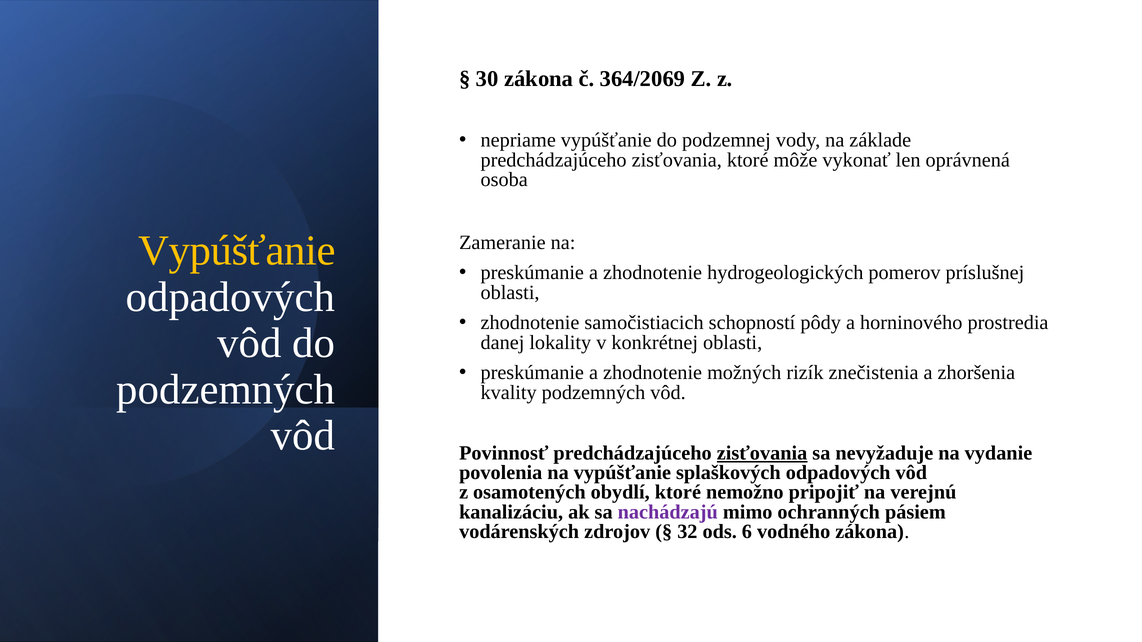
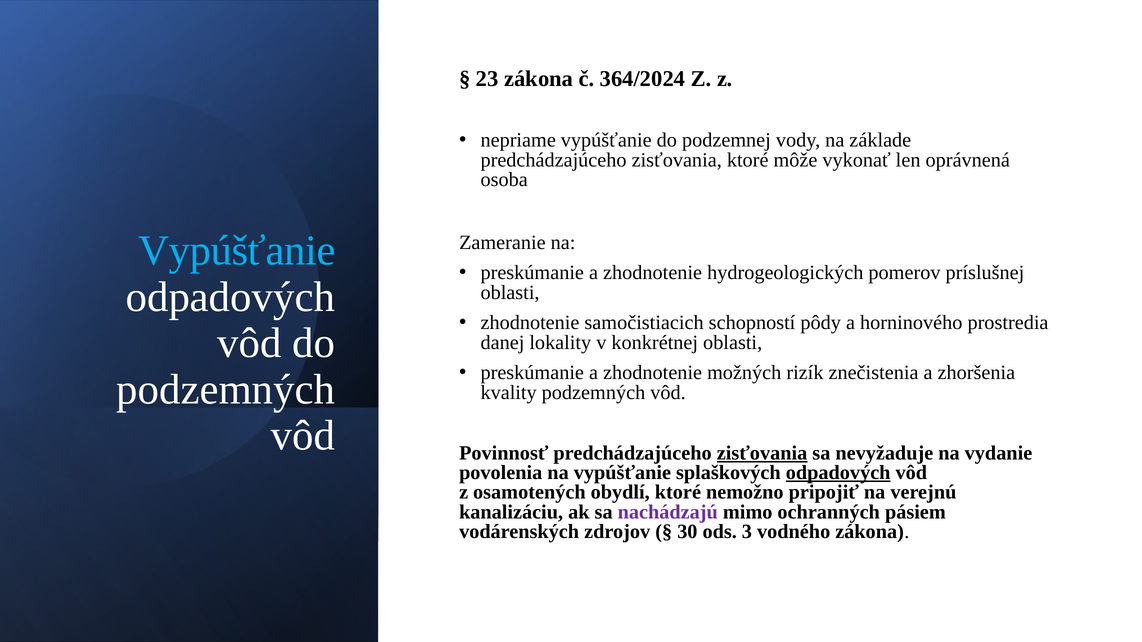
30: 30 -> 23 (487, 79)
364/2069: 364/2069 -> 364/2024 (643, 79)
Vypúšťanie colour: yellow -> light blue (237, 251)
odpadových underline: none -> present (838, 473)
32: 32 -> 30 (687, 532)
6: 6 -> 3 (747, 532)
